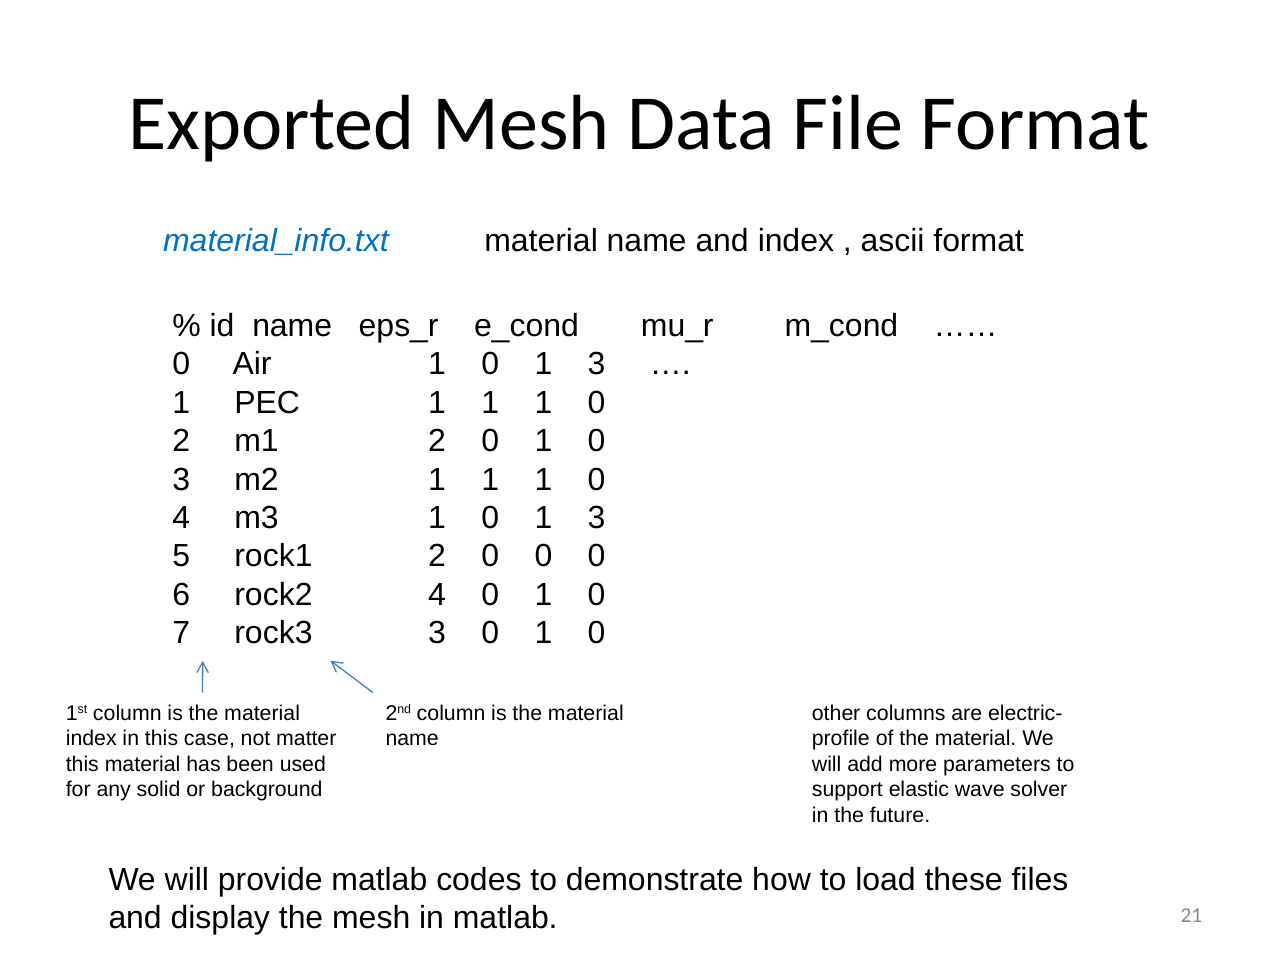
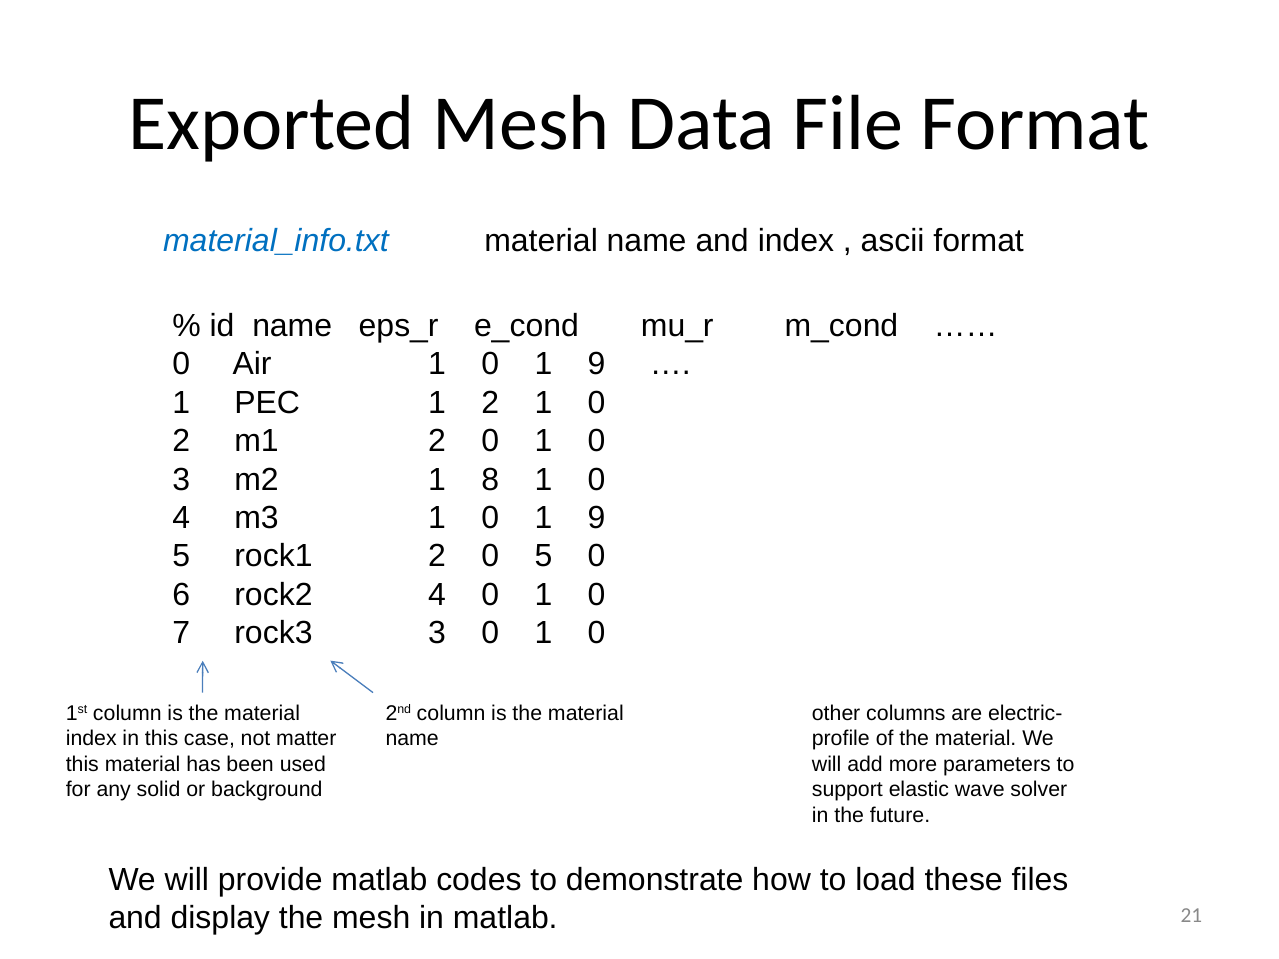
3: 3 -> 9 (597, 364)
PEC 1 1: 1 -> 2 (490, 403)
m2 1 1: 1 -> 8 (490, 480)
3: 3 -> 9 (597, 518)
2 0 0: 0 -> 5 (543, 556)
